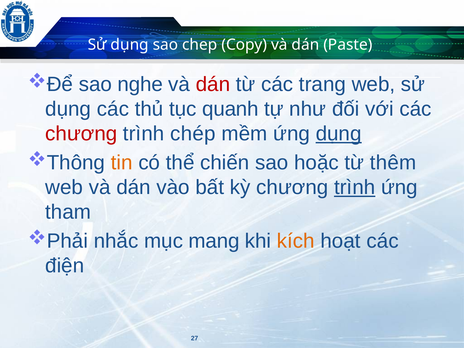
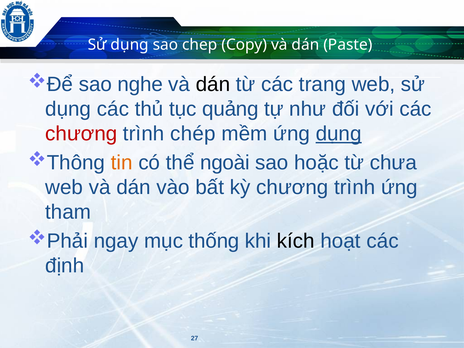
dán colour: red -> black (213, 84)
quanh: quanh -> quảng (230, 109)
chiến: chiến -> ngoài (225, 163)
thêm: thêm -> chưa (393, 163)
trình underline: present -> none (355, 187)
nhắc: nhắc -> ngay (116, 241)
mang: mang -> thống (214, 241)
kích colour: orange -> black (296, 241)
điện: điện -> định (65, 266)
